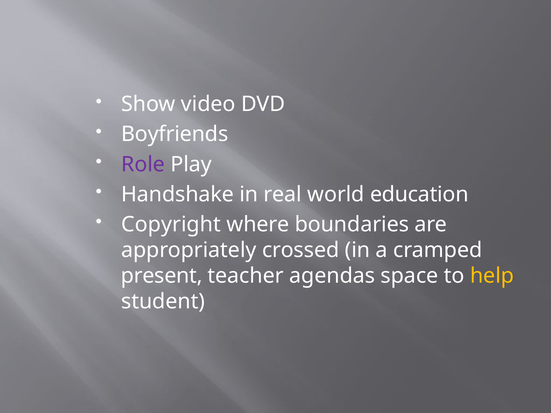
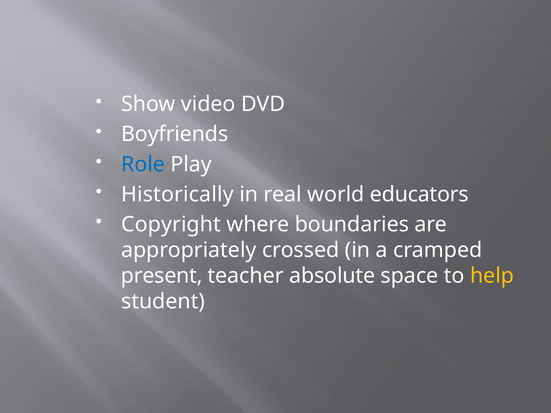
Role colour: purple -> blue (143, 164)
Handshake: Handshake -> Historically (177, 194)
education: education -> educators (419, 194)
agendas: agendas -> absolute (332, 276)
